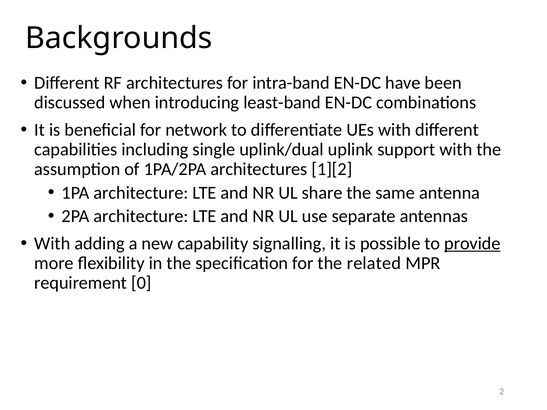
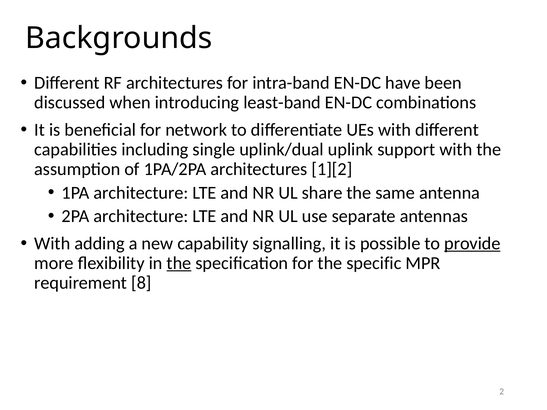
the underline: none -> present (179, 263)
related: related -> specific (374, 263)
0: 0 -> 8 (141, 283)
